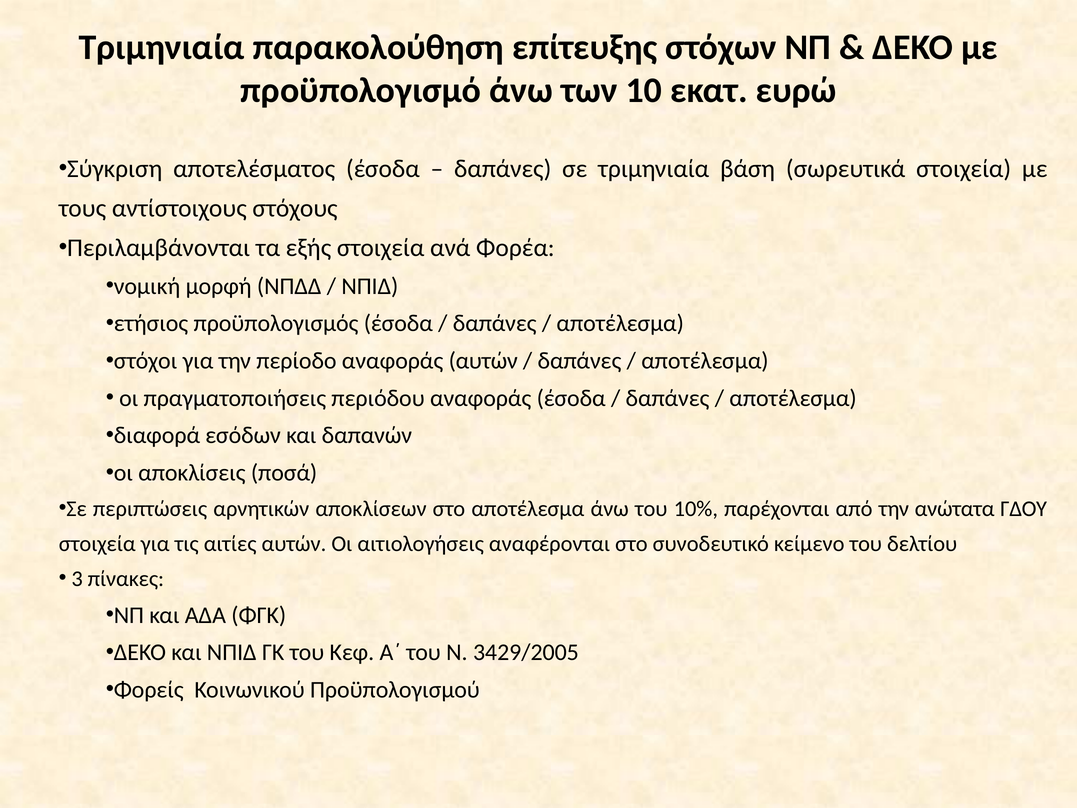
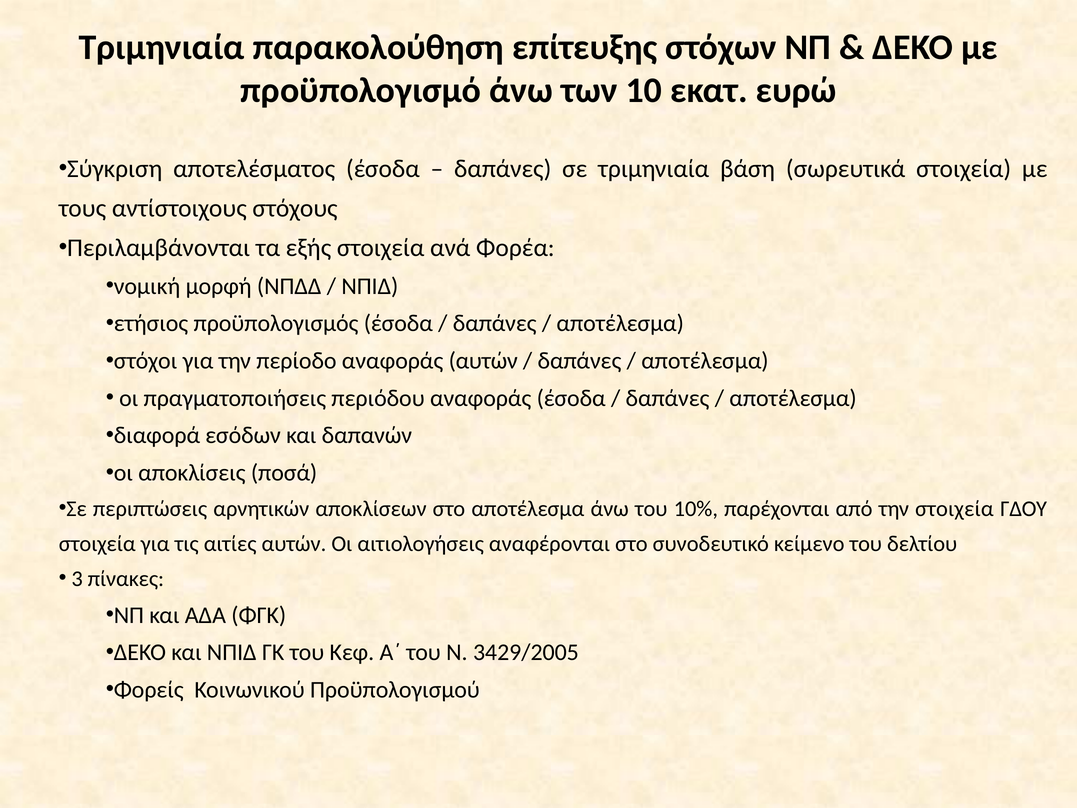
την ανώτατα: ανώτατα -> στοιχεία (954, 508)
